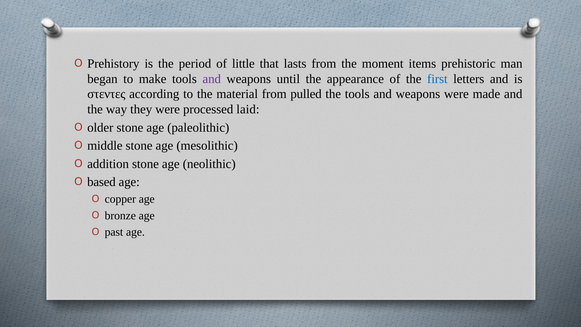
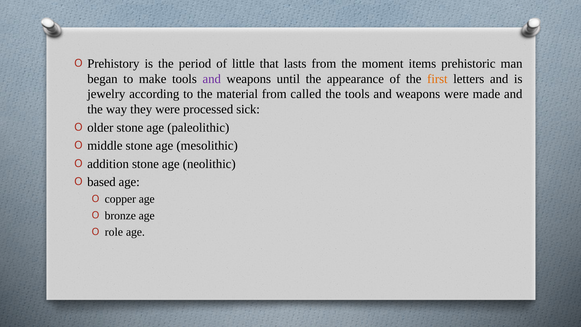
first colour: blue -> orange (437, 79)
στεντες: στεντες -> jewelry (106, 94)
pulled: pulled -> called (306, 94)
laid: laid -> sick (248, 109)
past: past -> role (114, 232)
